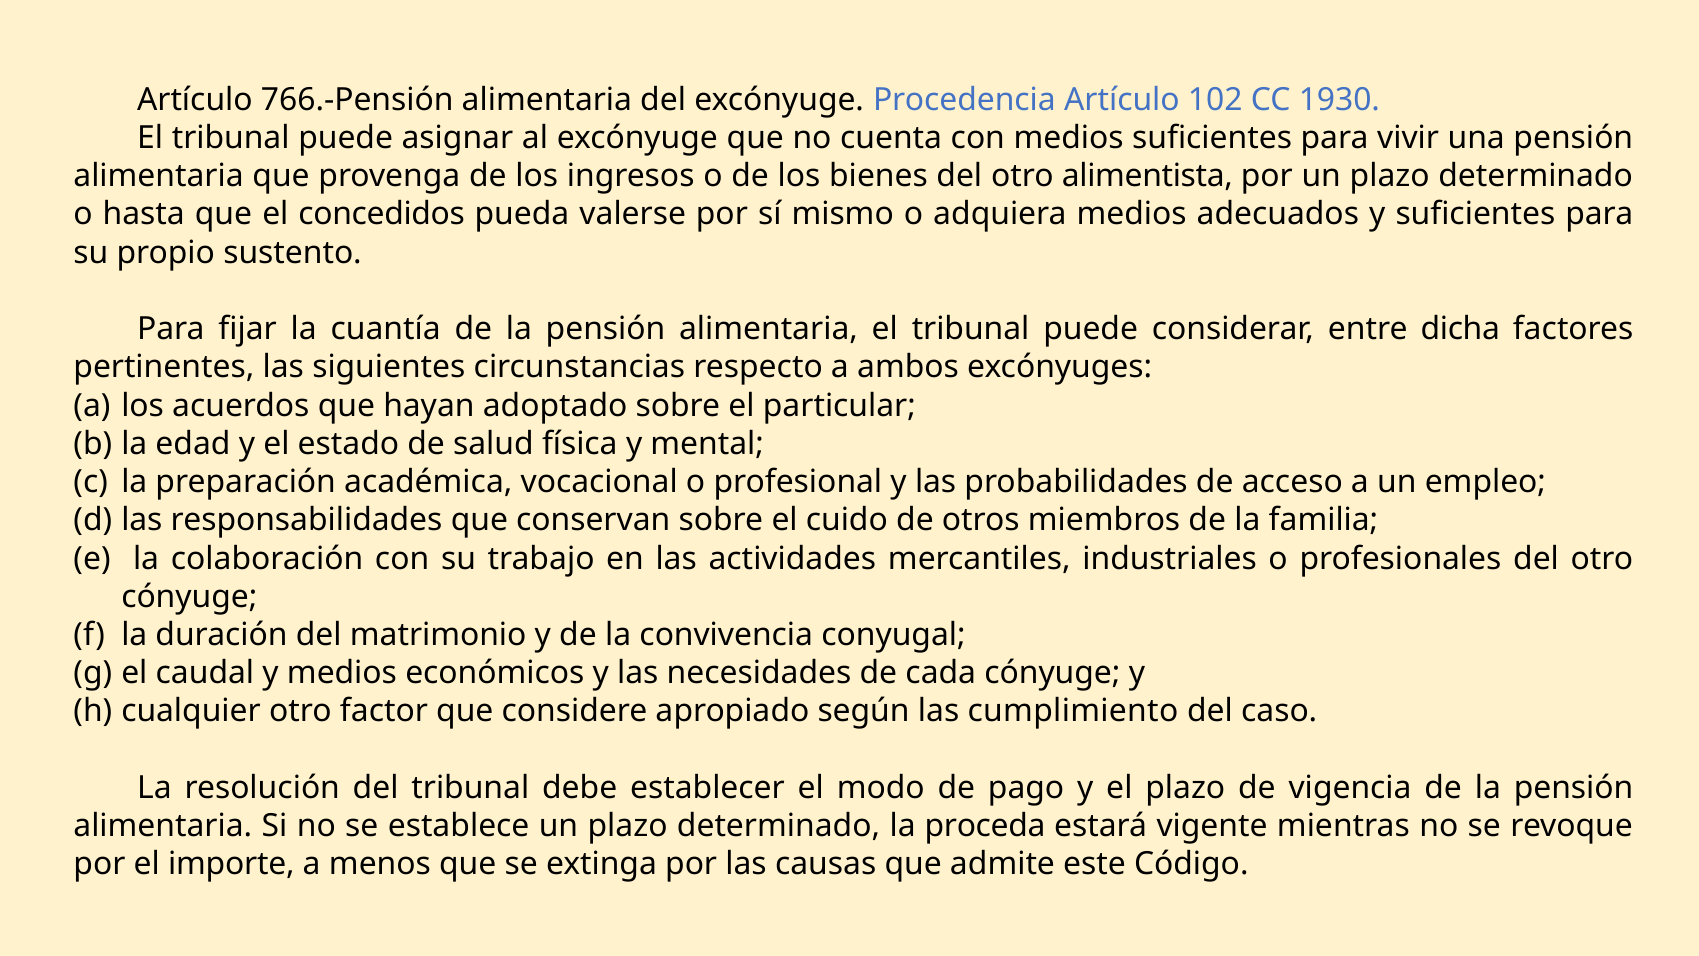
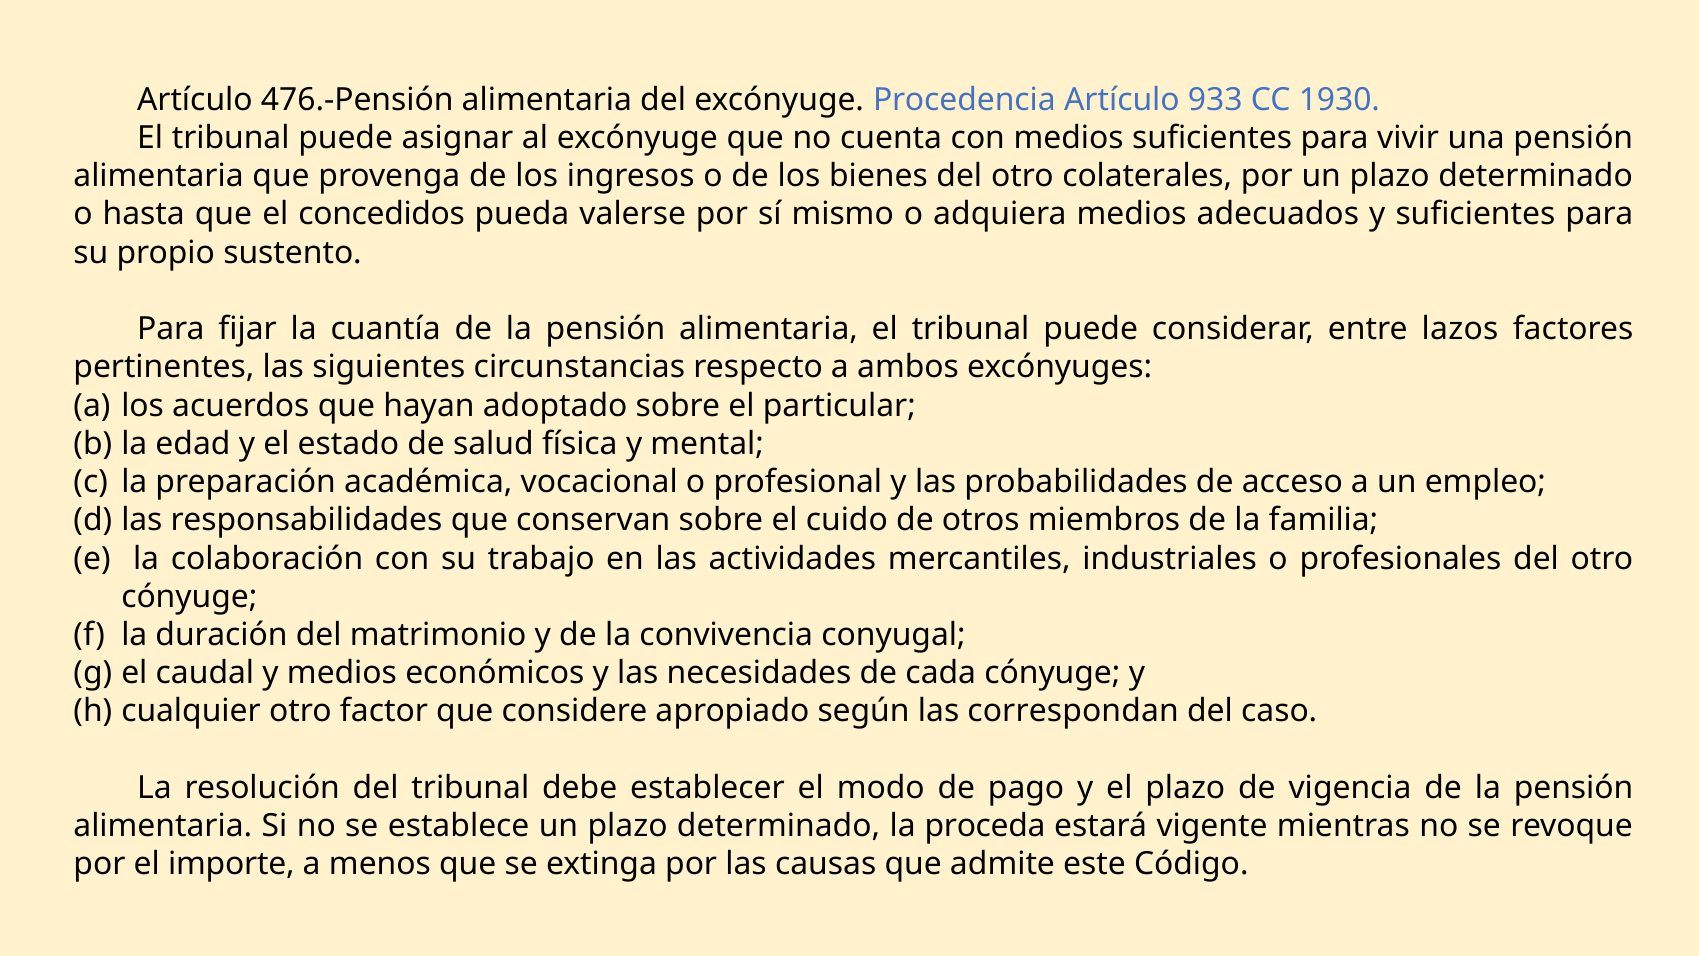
766.-Pensión: 766.-Pensión -> 476.-Pensión (357, 100)
102: 102 -> 933 (1215, 100)
alimentista: alimentista -> colaterales (1147, 176)
dicha: dicha -> lazos (1460, 329)
cumplimiento: cumplimiento -> correspondan (1073, 711)
